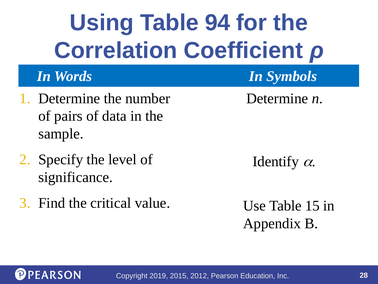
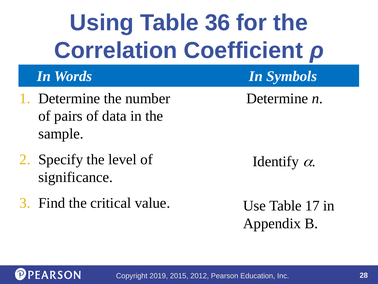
94: 94 -> 36 (218, 23)
15: 15 -> 17 (312, 205)
